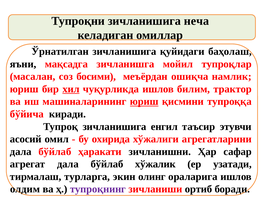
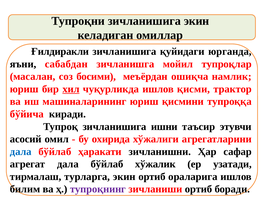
зичланишига неча: неча -> экин (197, 21)
Ўрнатилган: Ўрнатилган -> Ғилдиракли (60, 51)
баҳолаш: баҳолаш -> юрганда (230, 51)
мақсадга: мақсадга -> сабабдан (66, 64)
билим: билим -> қисми (194, 89)
юриш underline: present -> none (144, 102)
енгил: енгил -> ишни (164, 127)
дала colour: black -> blue (21, 152)
экин олинг: олинг -> ортиб (152, 177)
олдим: олдим -> билим (25, 189)
